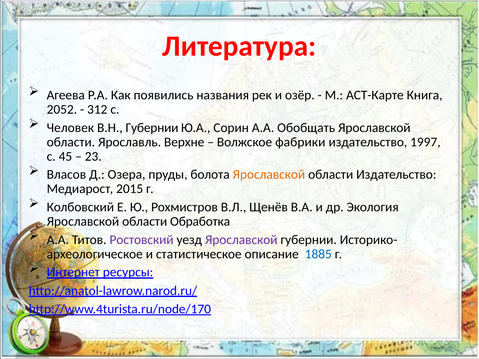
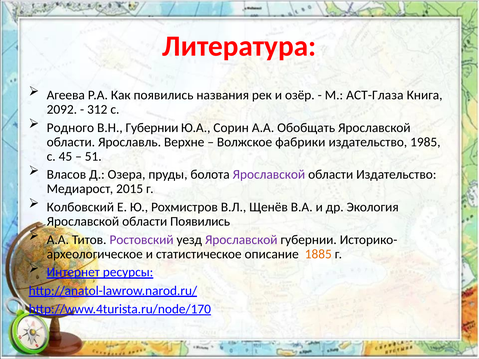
АСТ-Карте: АСТ-Карте -> АСТ-Глаза (375, 95)
2052: 2052 -> 2092 (62, 110)
Человек: Человек -> Родного (70, 128)
1997: 1997 -> 1985 (425, 142)
23: 23 -> 51 (93, 156)
Ярославской colour: orange -> purple (269, 175)
области Обработка: Обработка -> Появились (200, 222)
1885 colour: blue -> orange (318, 254)
